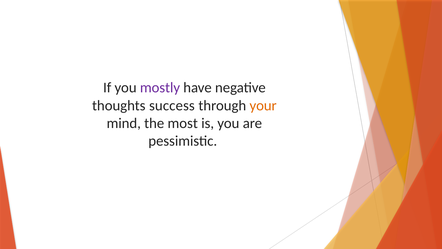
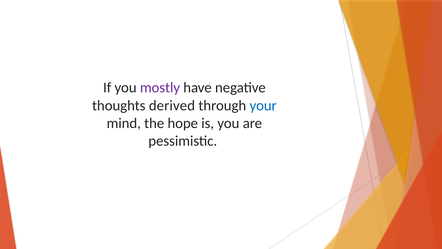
success: success -> derived (172, 105)
your colour: orange -> blue (263, 105)
most: most -> hope (183, 123)
